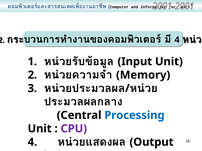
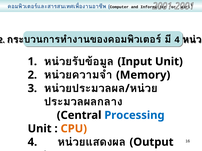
CPU colour: purple -> orange (74, 129)
